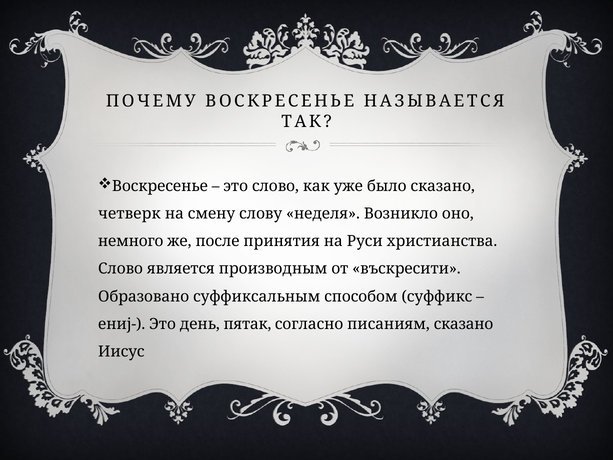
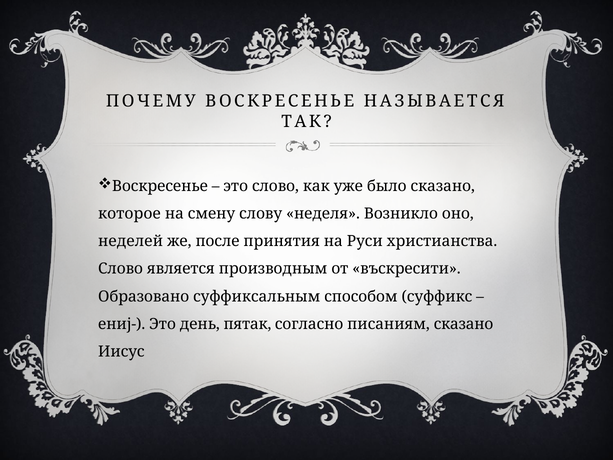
четверк: четверк -> которое (129, 214)
немного: немного -> неделей (131, 241)
